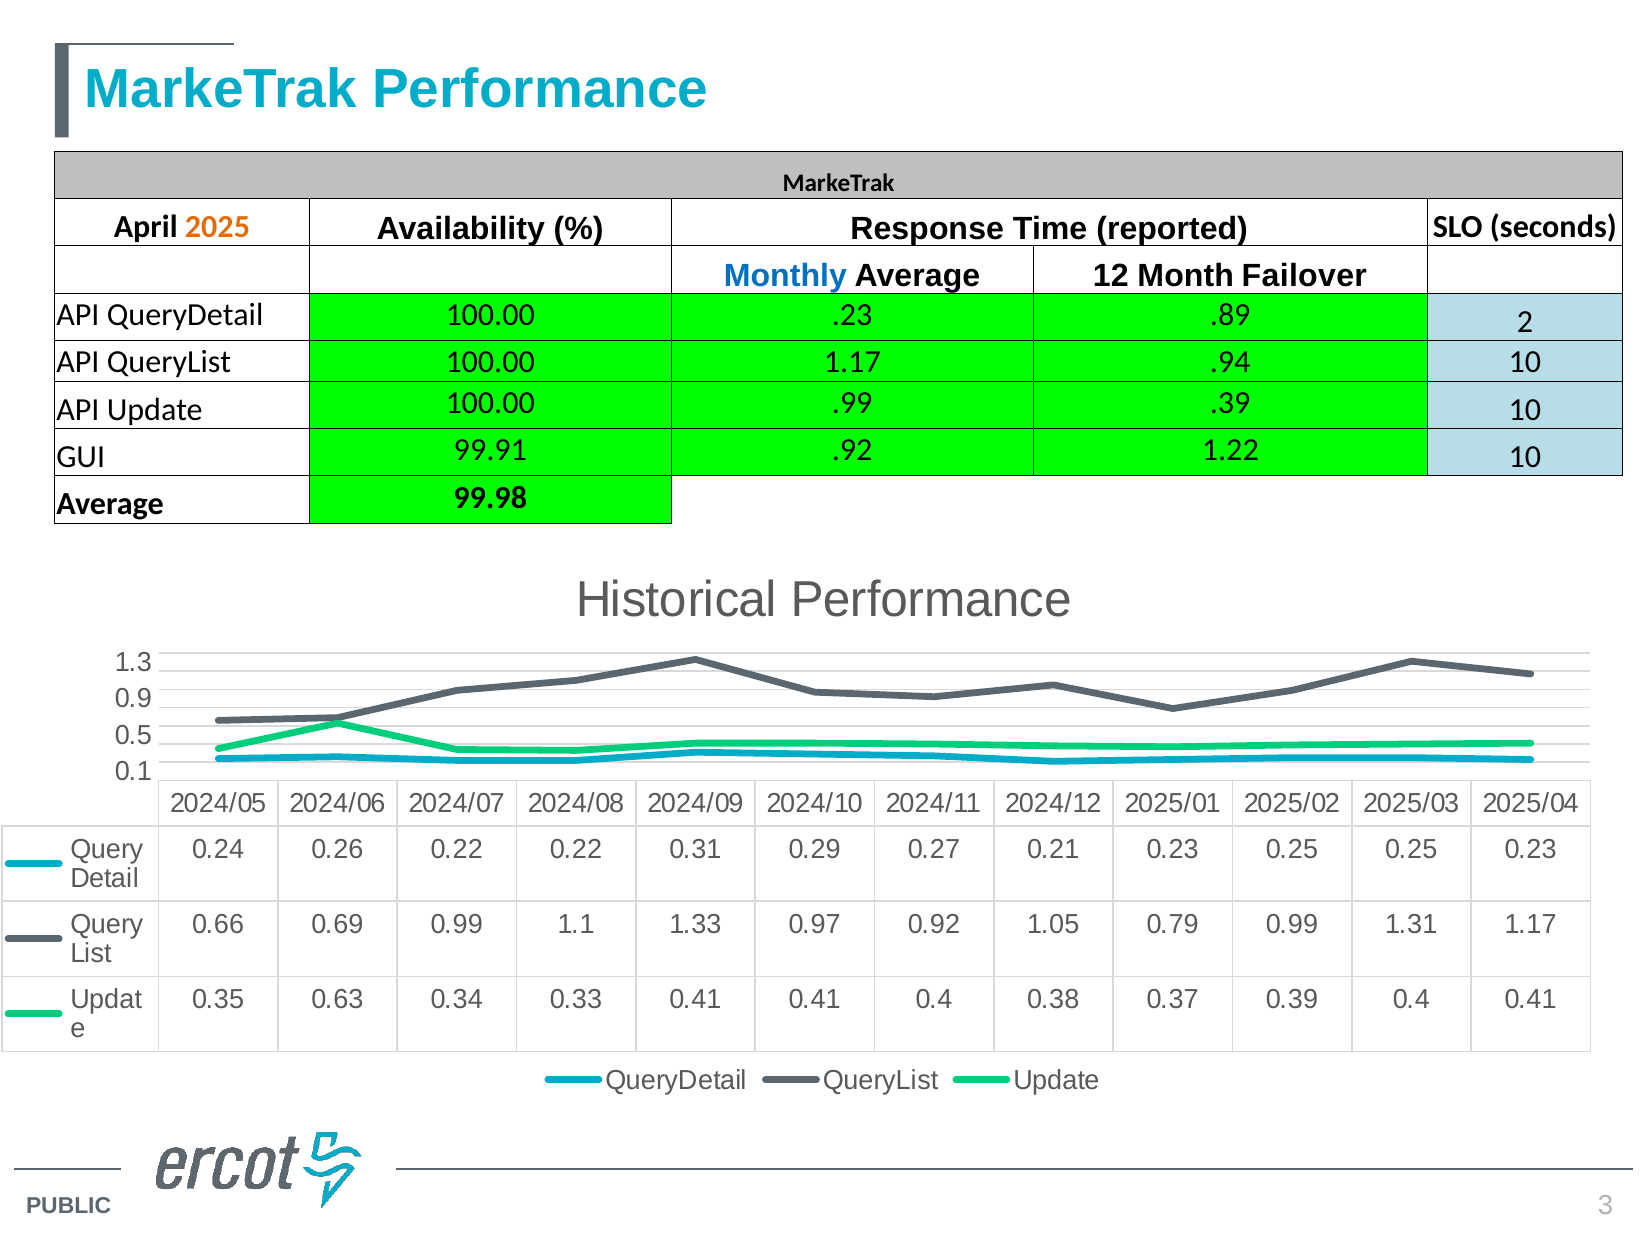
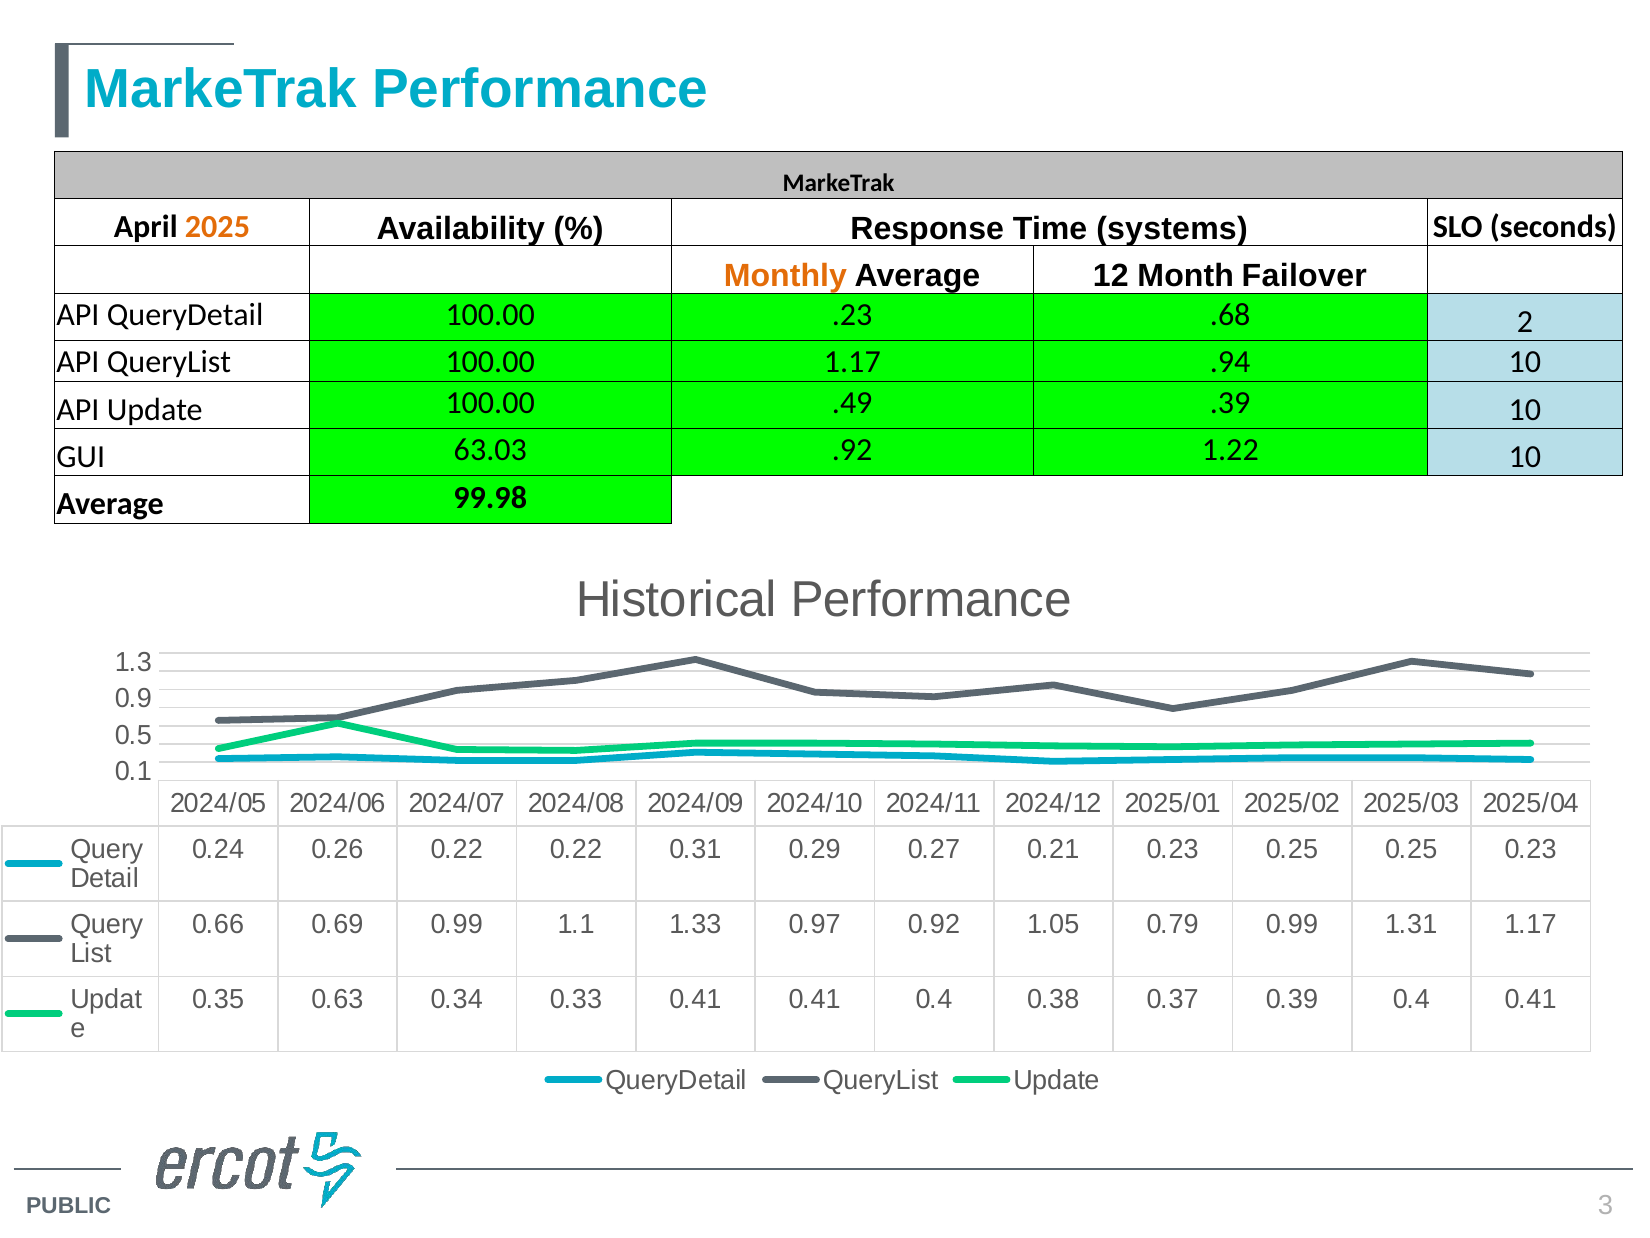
reported: reported -> systems (1172, 228)
Monthly colour: blue -> orange (785, 276)
.89: .89 -> .68 (1230, 315)
.99: .99 -> .49 (852, 403)
99.91: 99.91 -> 63.03 (490, 450)
